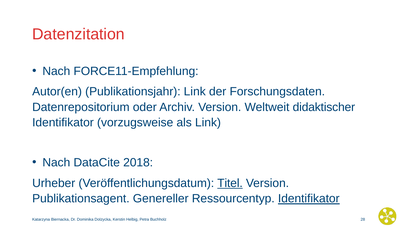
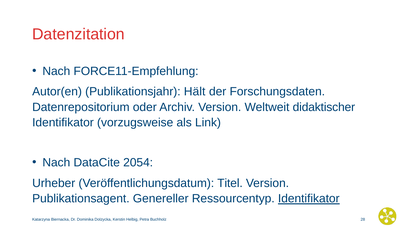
Publikationsjahr Link: Link -> Hält (195, 92)
2018: 2018 -> 2054 (138, 163)
Titel underline: present -> none (230, 183)
